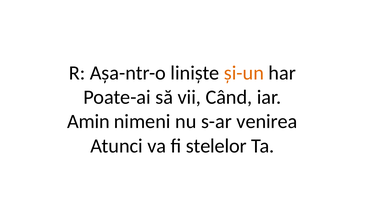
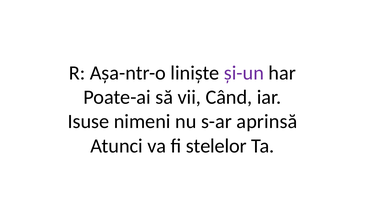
și-un colour: orange -> purple (244, 73)
Amin: Amin -> Isuse (88, 122)
venirea: venirea -> aprinsă (267, 122)
